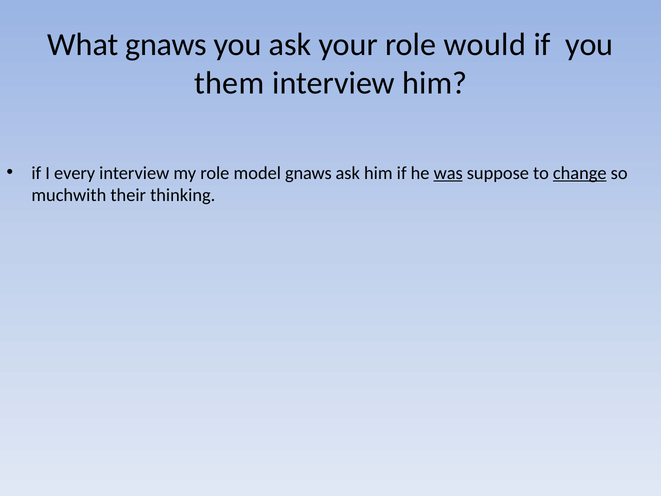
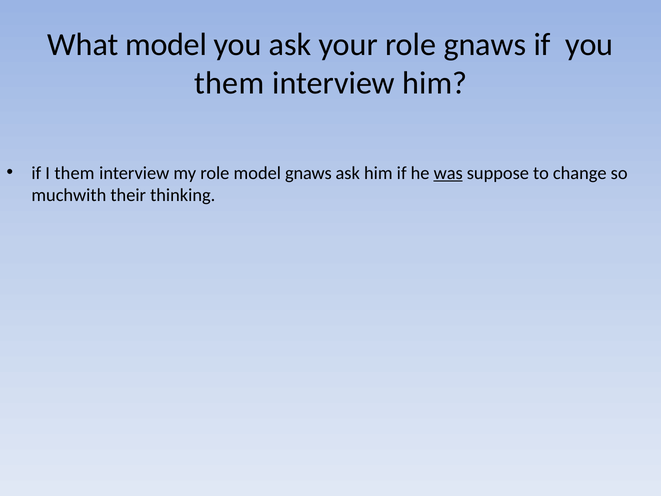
What gnaws: gnaws -> model (166, 45)
role would: would -> gnaws (485, 45)
I every: every -> them (74, 173)
change underline: present -> none (580, 173)
